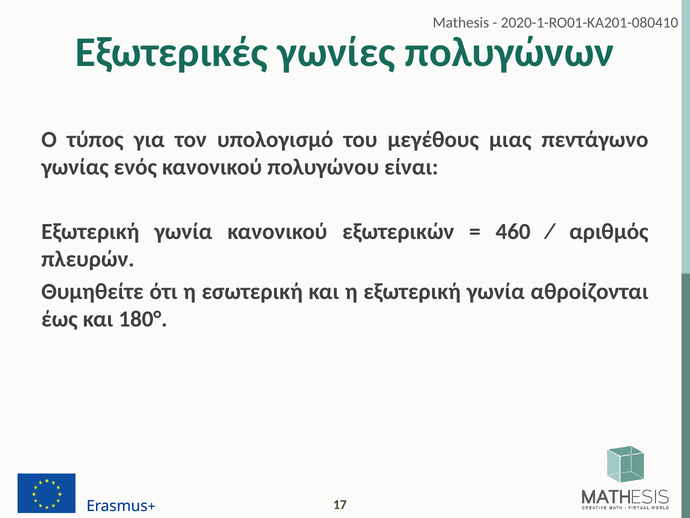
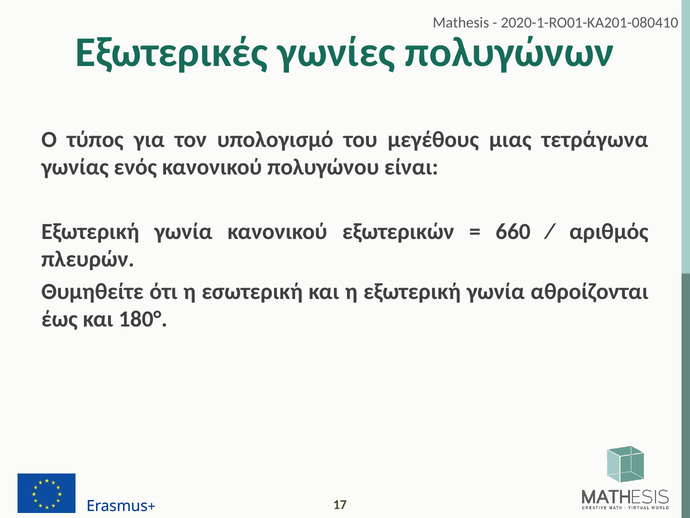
πεντάγωνο: πεντάγωνο -> τετράγωνα (595, 140)
460: 460 -> 660 (513, 232)
